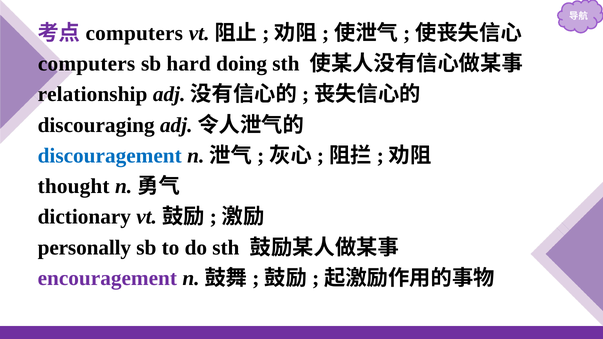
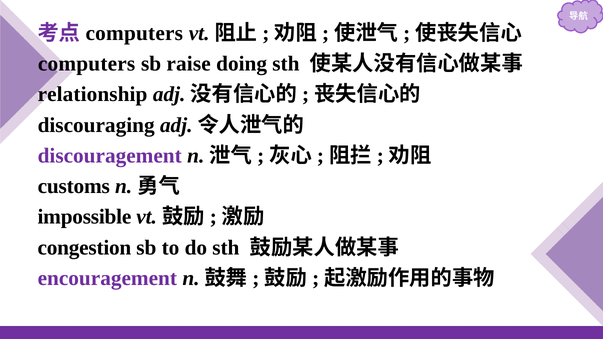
hard: hard -> raise (189, 64)
discouragement colour: blue -> purple (110, 156)
thought: thought -> customs (74, 186)
dictionary: dictionary -> impossible (84, 217)
personally: personally -> congestion (84, 248)
